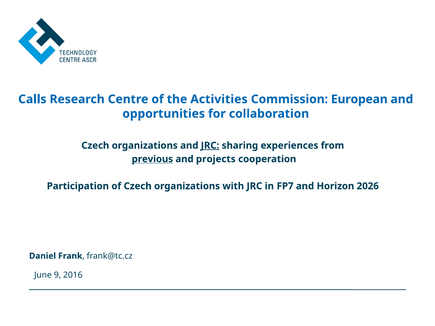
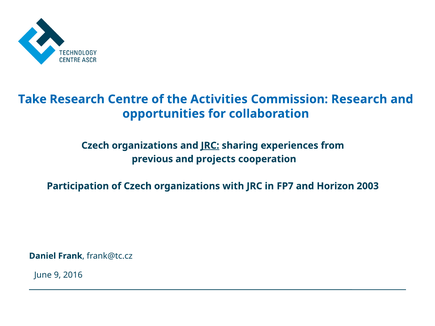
Calls: Calls -> Take (32, 99)
Commission European: European -> Research (359, 99)
previous underline: present -> none (152, 159)
2026: 2026 -> 2003 (368, 186)
